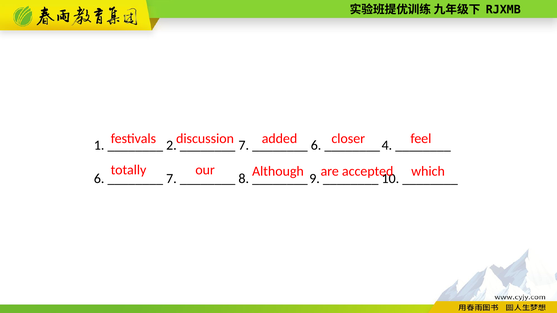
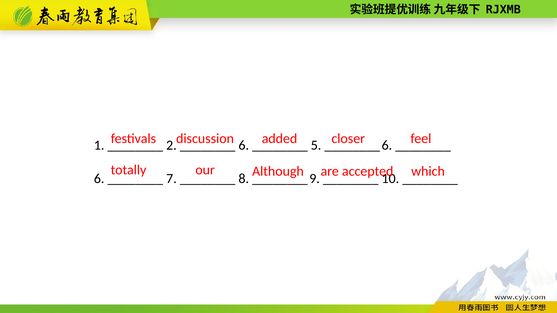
7: 7 -> 6 (244, 145)
6: 6 -> 5 (316, 145)
4: 4 -> 6 (387, 145)
